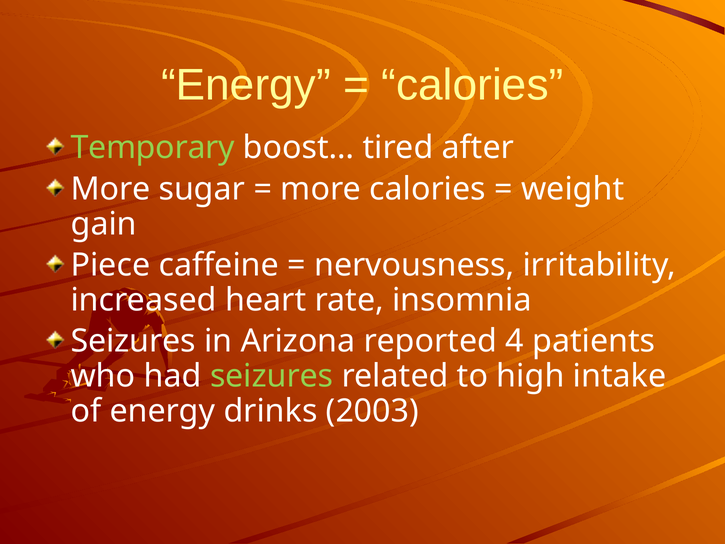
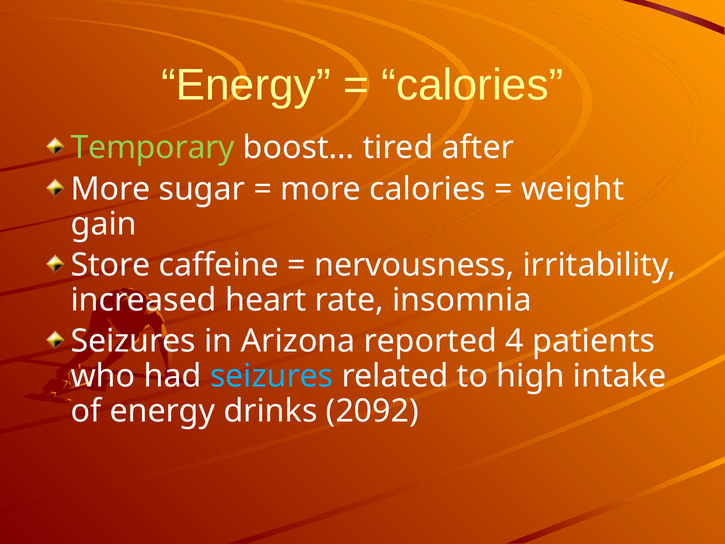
Piece: Piece -> Store (111, 265)
seizures colour: light green -> light blue (272, 376)
2003: 2003 -> 2092 (372, 411)
